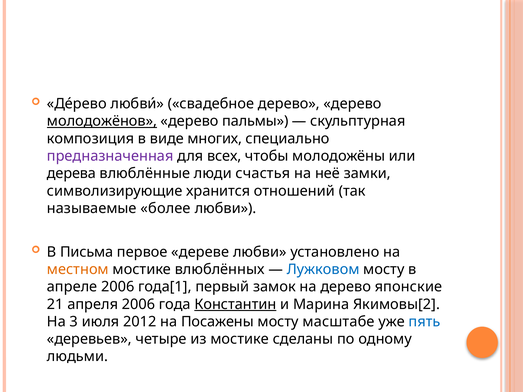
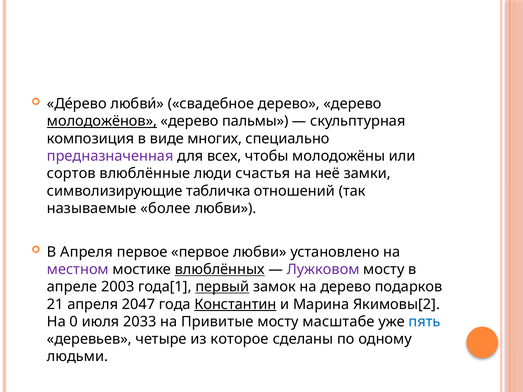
дерева: дерева -> сортов (71, 174)
хранится: хранится -> табличка (218, 191)
В Письма: Письма -> Апреля (87, 252)
первое дереве: дереве -> первое (200, 252)
местном colour: orange -> purple (78, 270)
влюблённых underline: none -> present (220, 270)
Лужковом colour: blue -> purple (323, 270)
апреле 2006: 2006 -> 2003 (118, 287)
первый underline: none -> present (222, 287)
японские: японские -> подарков (409, 287)
апреля 2006: 2006 -> 2047 (138, 304)
3: 3 -> 0 (74, 322)
2012: 2012 -> 2033 (140, 322)
Посажены: Посажены -> Привитые (217, 322)
из мостике: мостике -> которое (240, 339)
